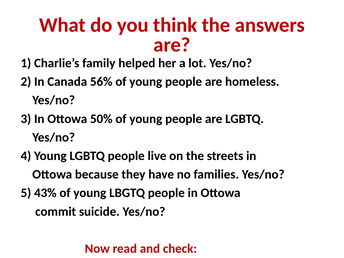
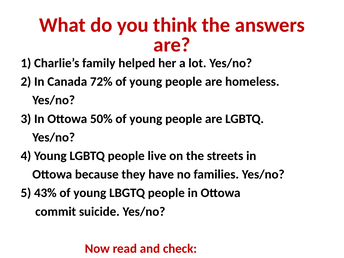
56%: 56% -> 72% (101, 82)
